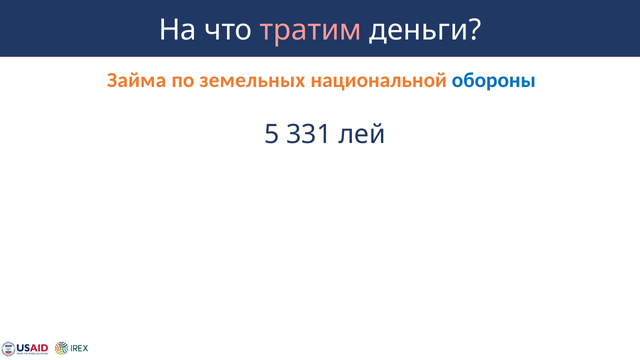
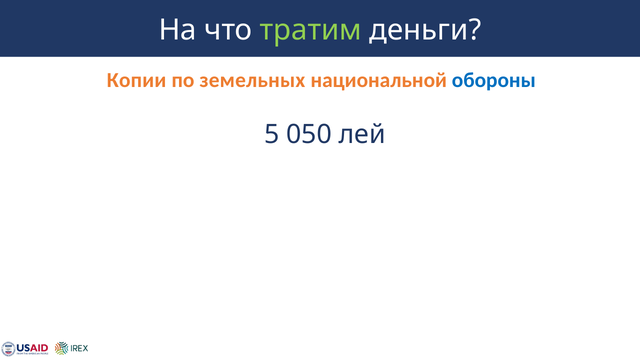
тратим colour: pink -> light green (311, 30)
Займа: Займа -> Копии (137, 80)
331: 331 -> 050 (309, 134)
